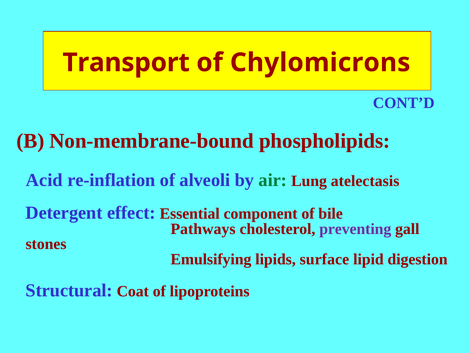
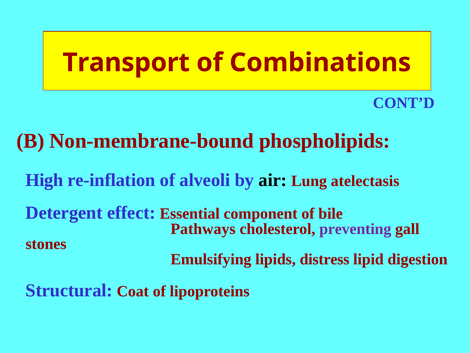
Chylomicrons: Chylomicrons -> Combinations (320, 63)
Acid: Acid -> High (44, 180)
air colour: green -> black (273, 180)
surface: surface -> distress (325, 259)
